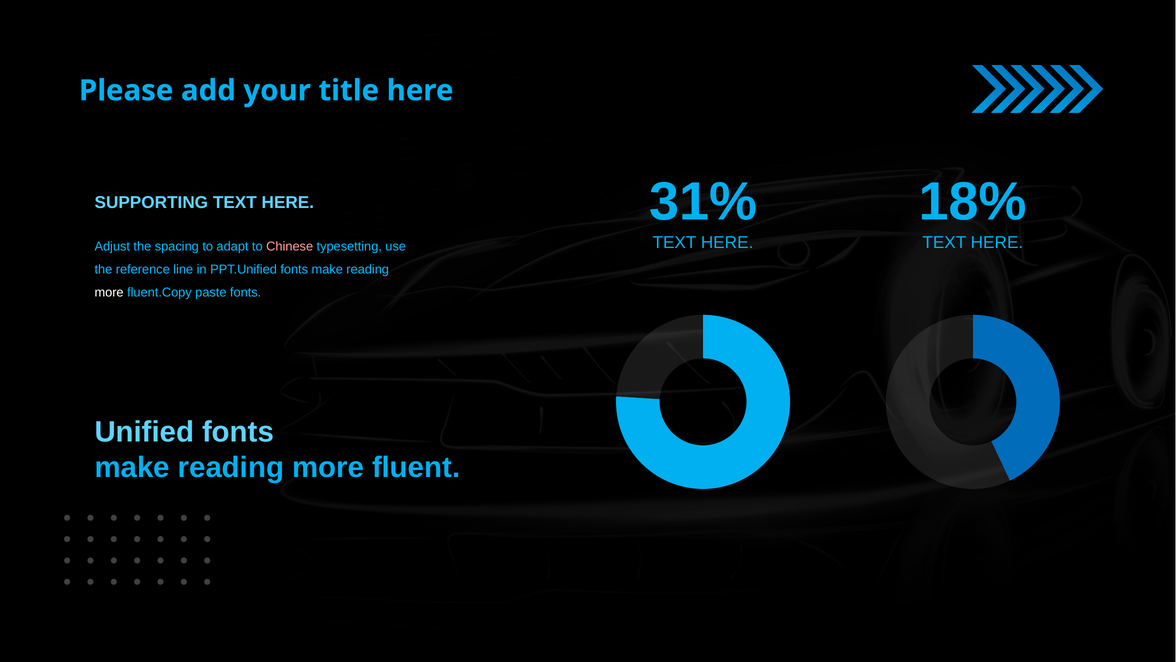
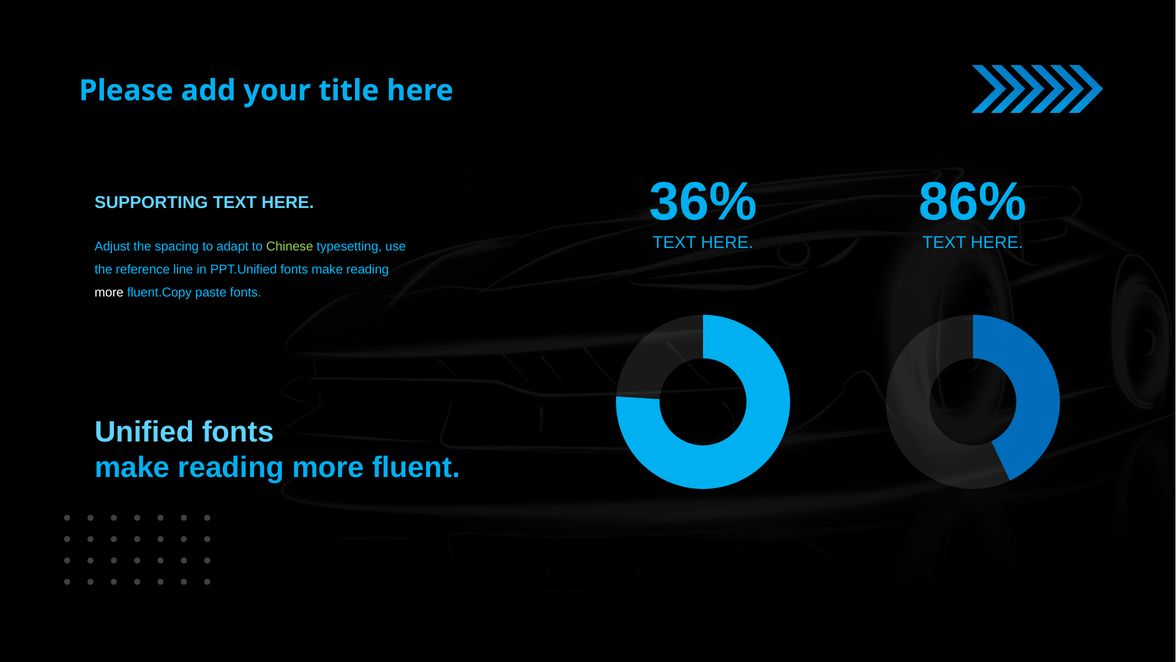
31%: 31% -> 36% (703, 202)
18%: 18% -> 86% (973, 202)
Chinese colour: pink -> light green (290, 246)
